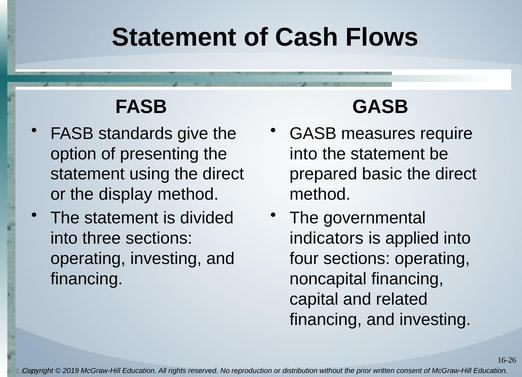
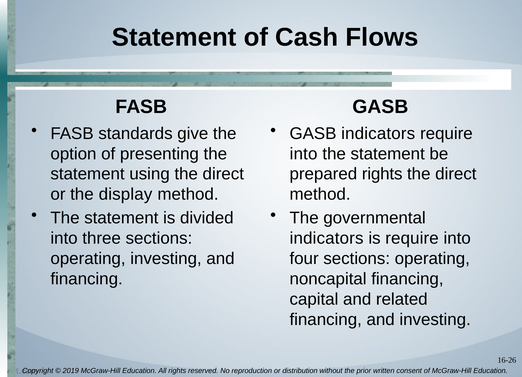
GASB measures: measures -> indicators (378, 133)
prepared basic: basic -> rights (382, 174)
is applied: applied -> require (412, 238)
